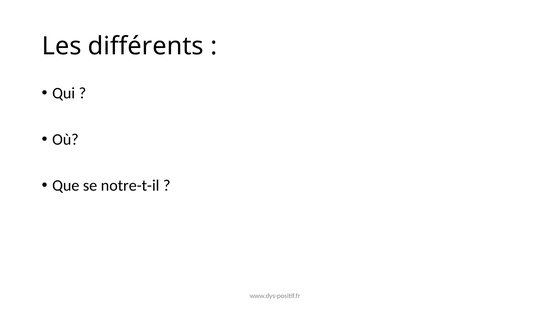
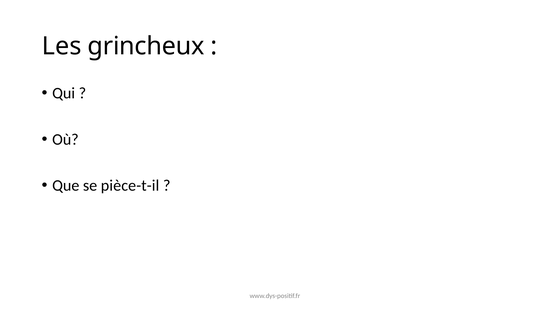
différents: différents -> grincheux (146, 46)
notre-t-il: notre-t-il -> pièce-t-il (130, 185)
